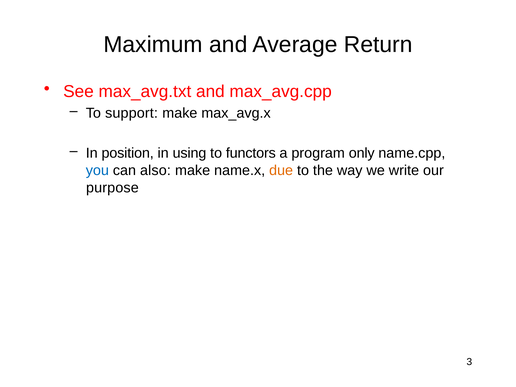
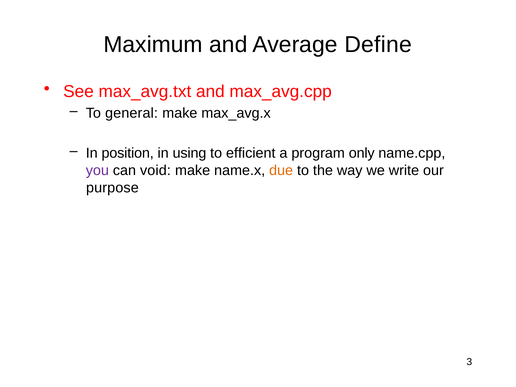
Return: Return -> Define (378, 45)
support: support -> general (132, 113)
functors: functors -> efficient (251, 153)
you colour: blue -> purple (97, 170)
also: also -> void (155, 170)
